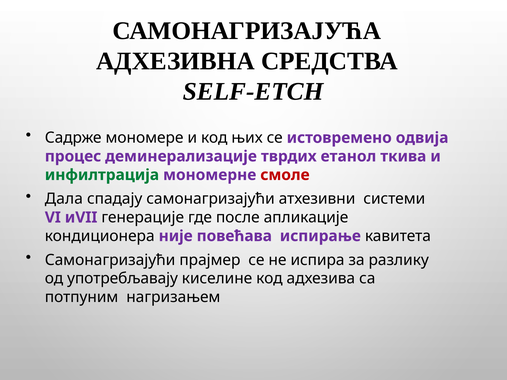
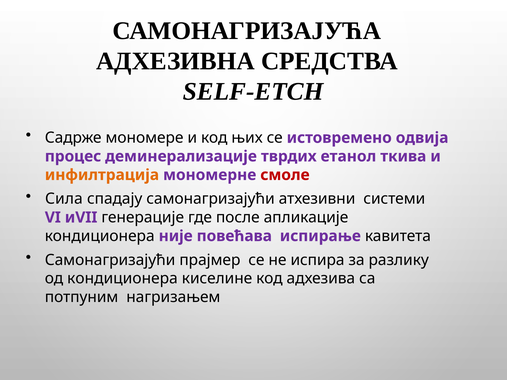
инфилтрација colour: green -> orange (102, 175)
Дала: Дала -> Сила (64, 199)
од употребљавају: употребљавају -> кондиционера (122, 279)
